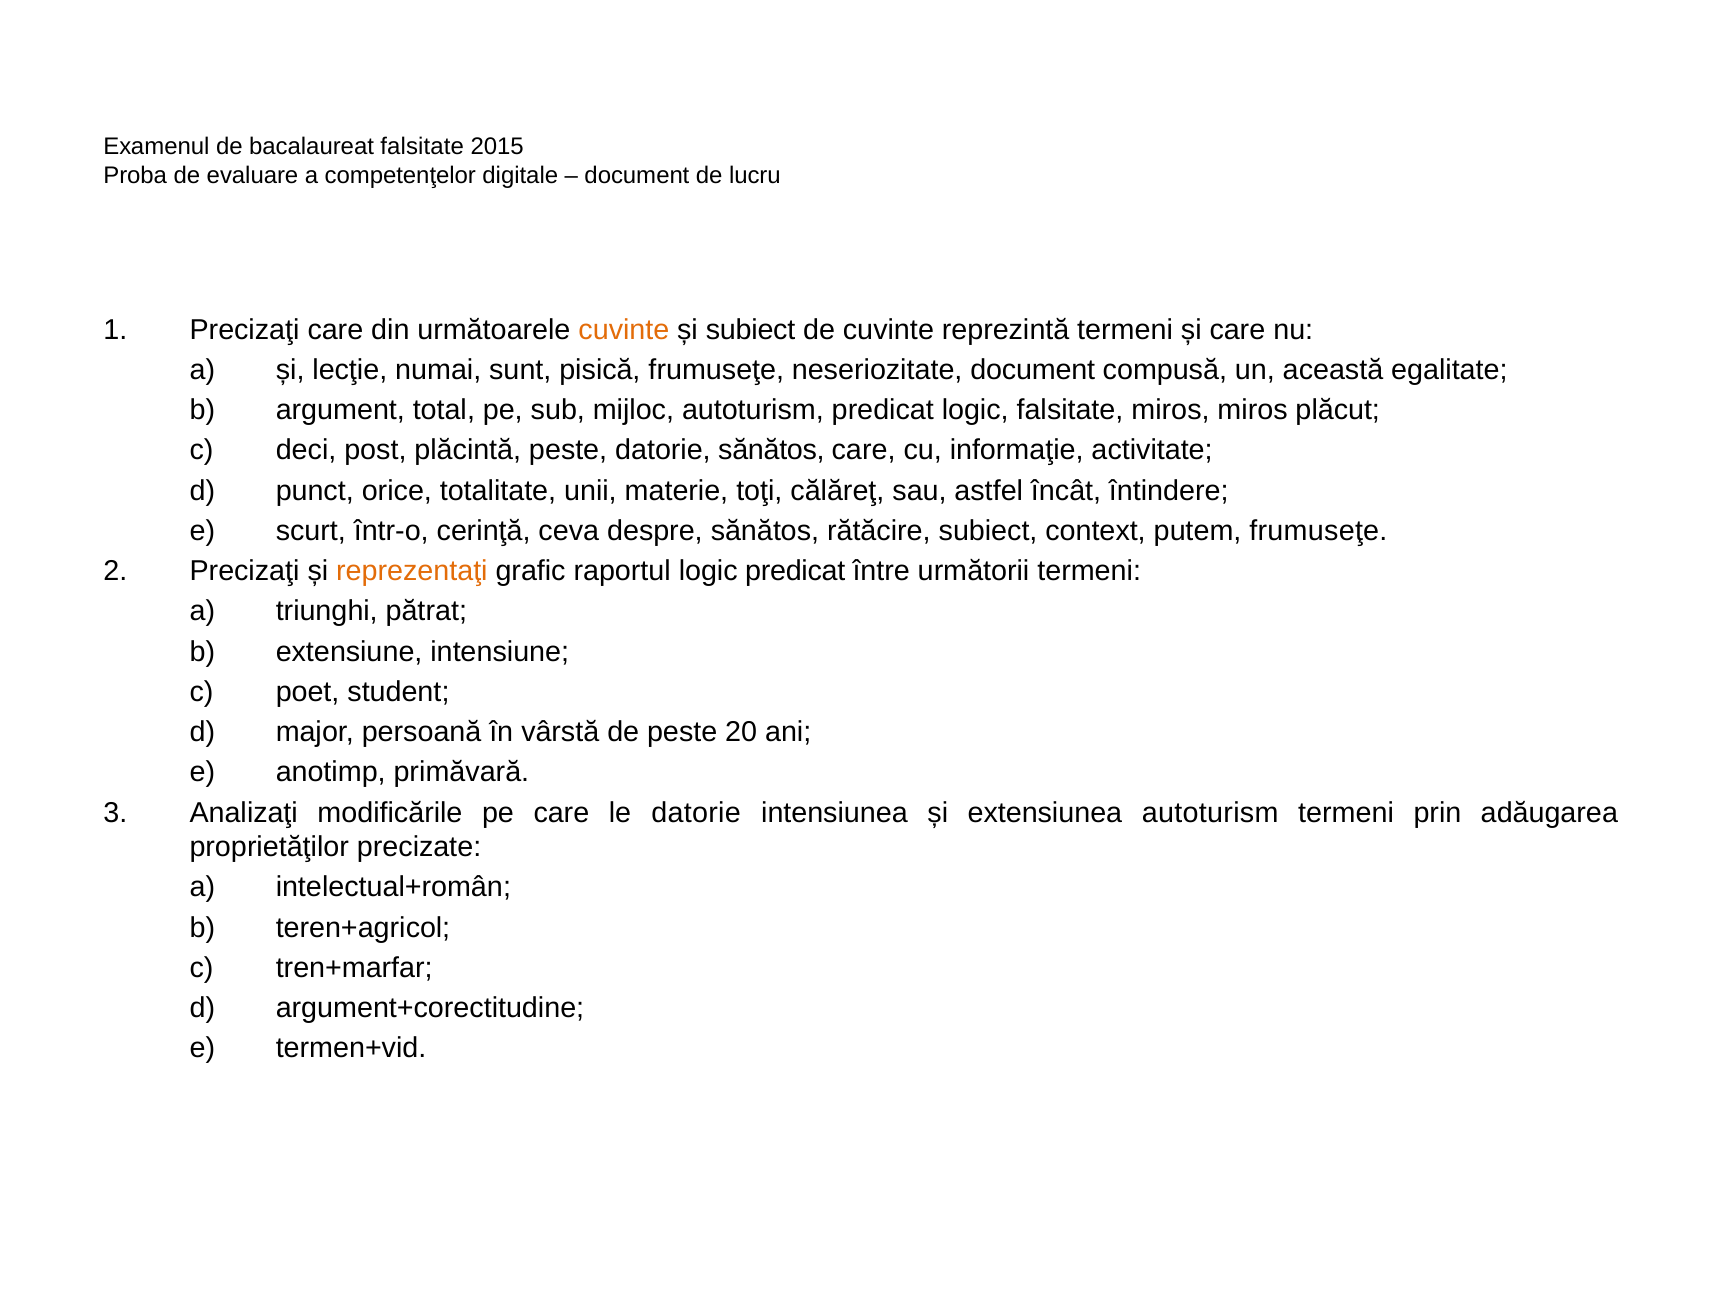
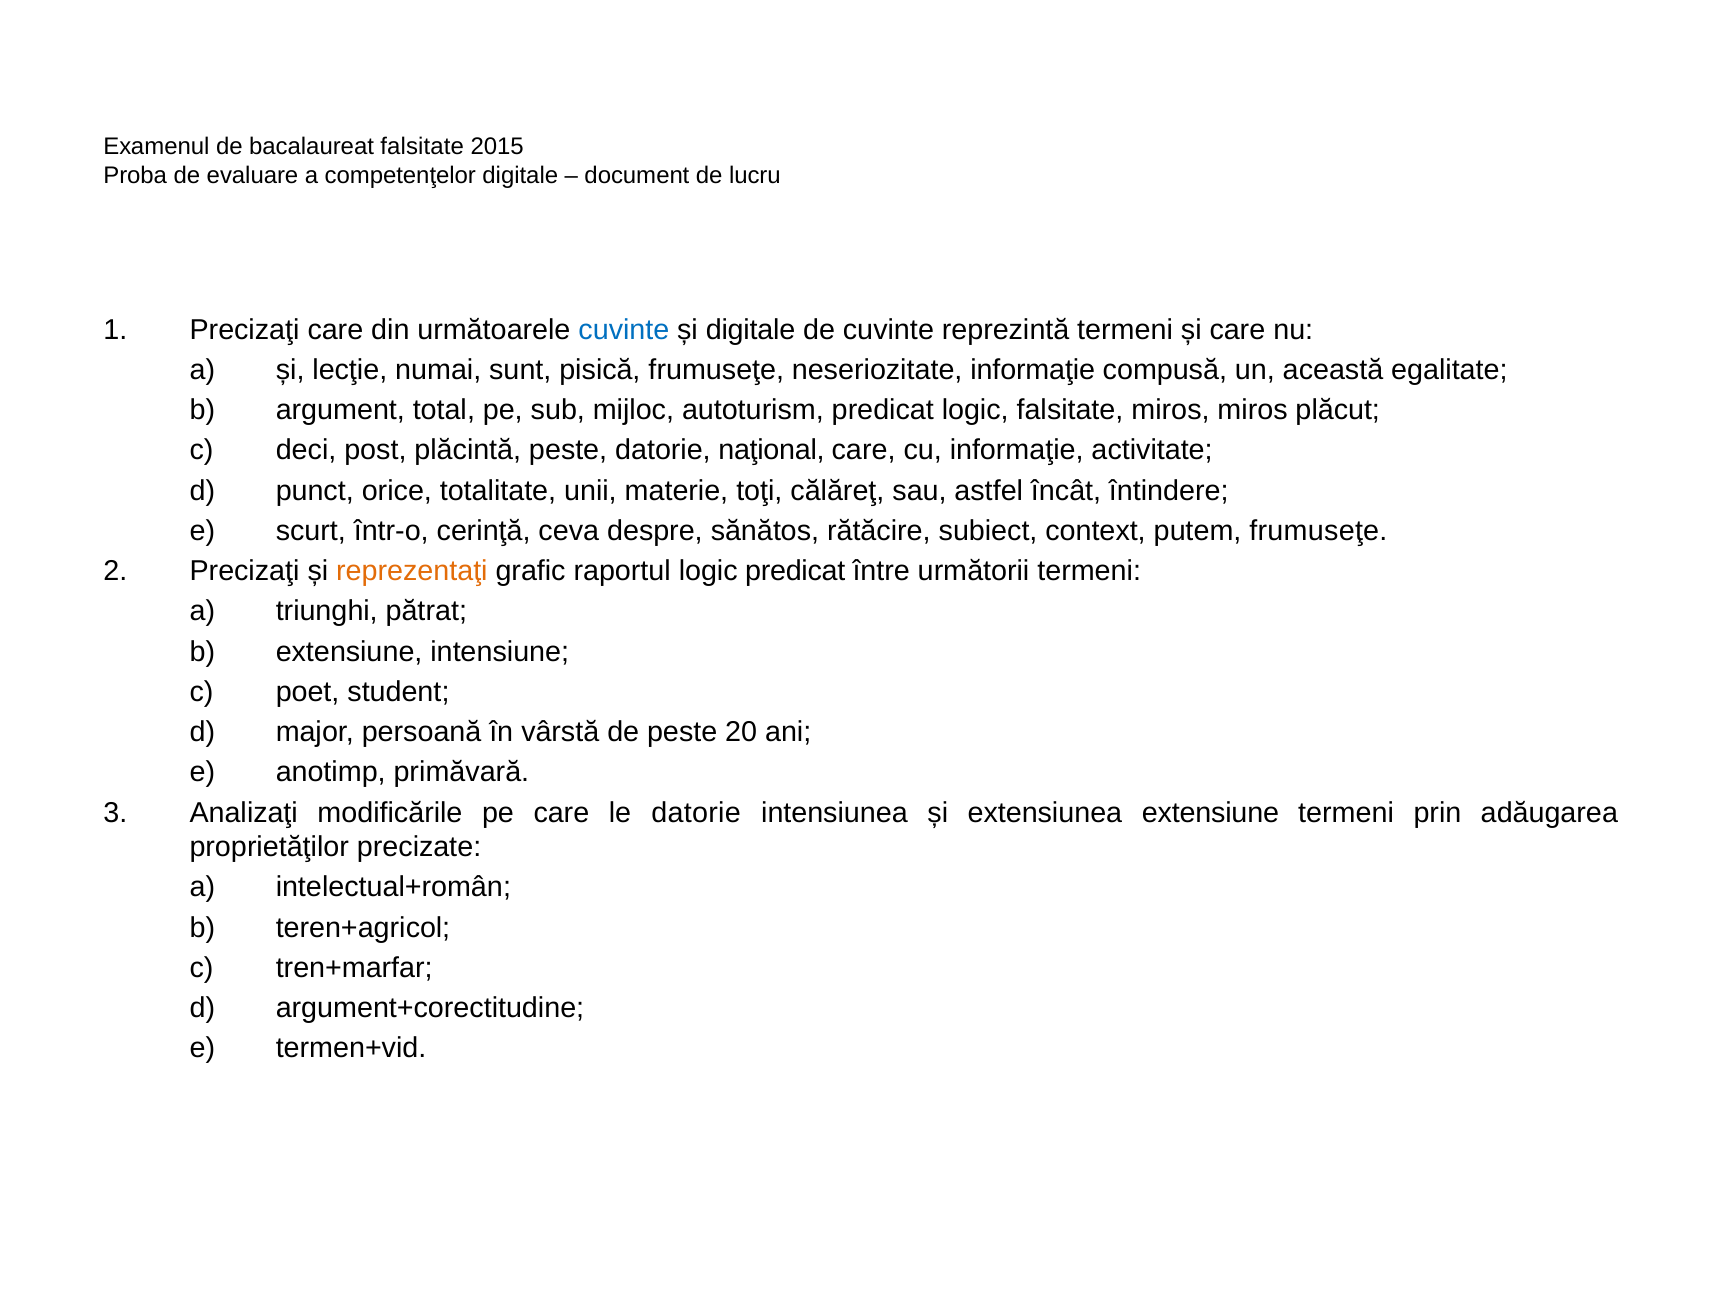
cuvinte colour: orange -> blue (624, 330)
și subiect: subiect -> digitale (751, 330)
neseriozitate document: document -> informaţie (1033, 370)
datorie sănătos: sănătos -> naţional (771, 450)
extensiunea autoturism: autoturism -> extensiune (1210, 813)
